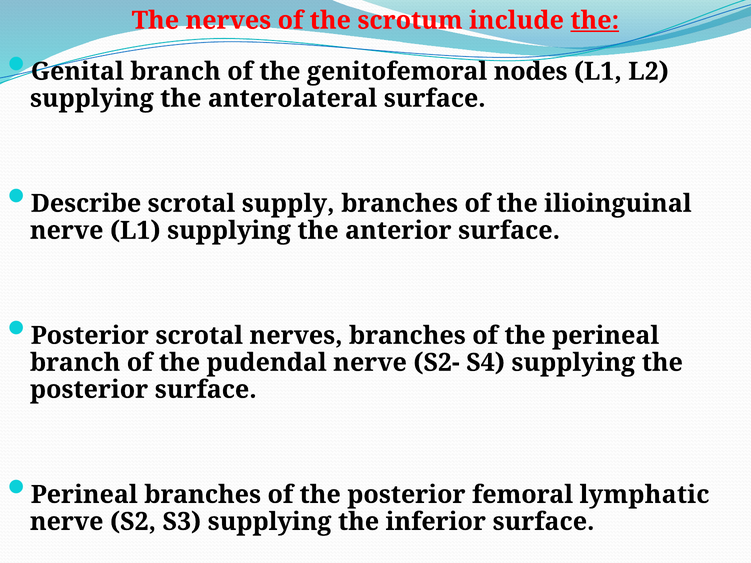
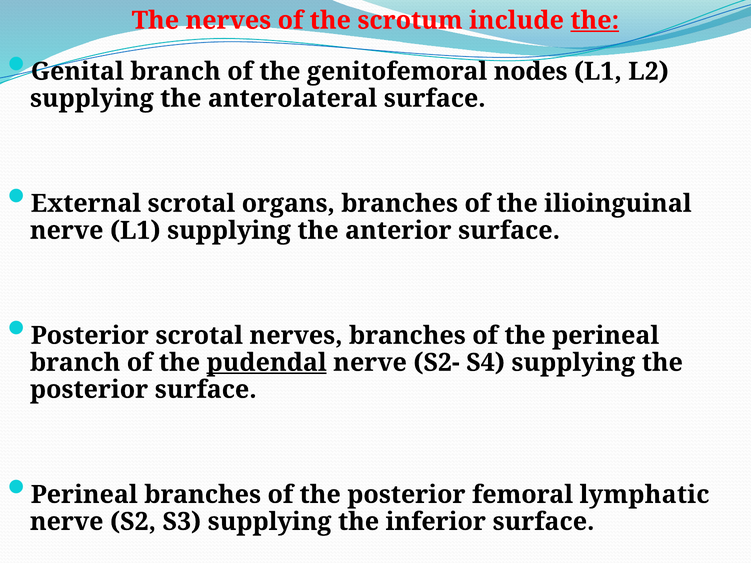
Describe: Describe -> External (86, 204)
supply: supply -> organs (288, 204)
pudendal underline: none -> present (267, 363)
